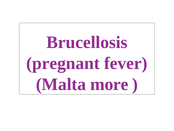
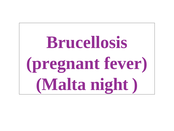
more: more -> night (109, 84)
